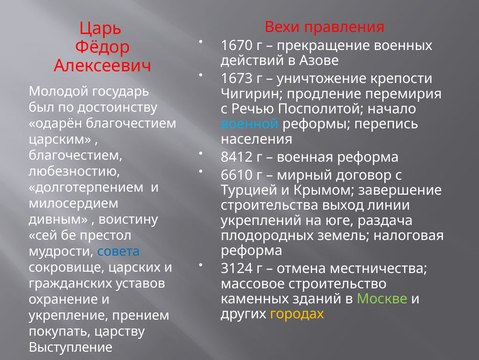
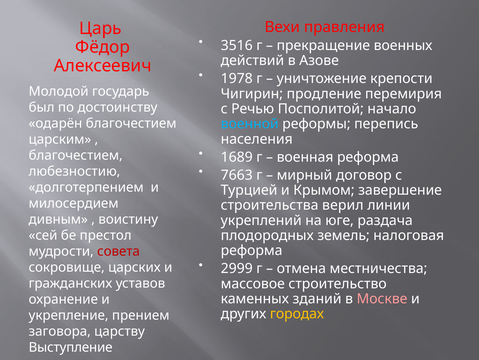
1670: 1670 -> 3516 (237, 45)
1673: 1673 -> 1978 (237, 78)
8412: 8412 -> 1689 (237, 157)
6610: 6610 -> 7663 (237, 175)
выход: выход -> верил (343, 205)
совета colour: blue -> red (119, 251)
3124: 3124 -> 2999 (237, 268)
Москве colour: light green -> pink (382, 298)
покупать: покупать -> заговора (60, 331)
